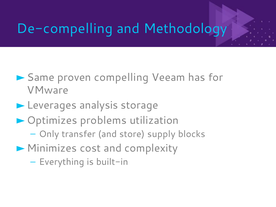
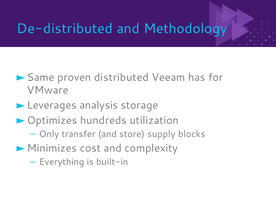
De-compelling: De-compelling -> De-distributed (65, 29)
compelling: compelling -> distributed (121, 77)
problems: problems -> hundreds (103, 120)
